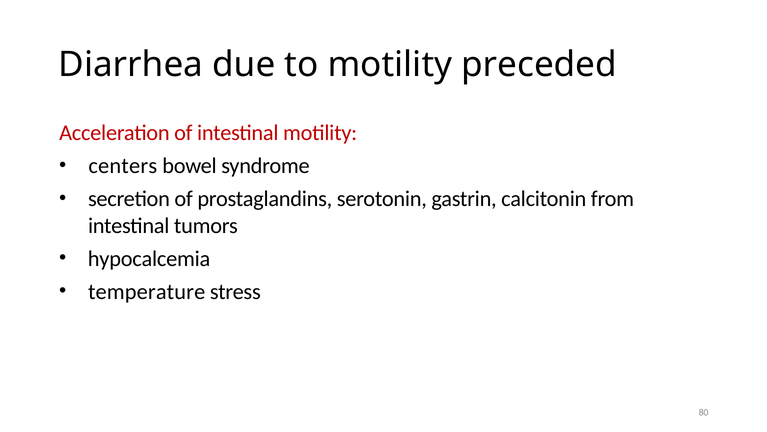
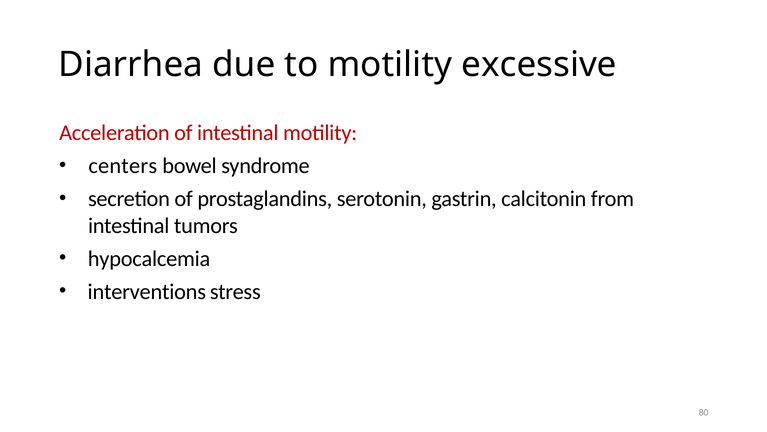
preceded: preceded -> excessive (539, 64)
temperature: temperature -> interventions (147, 291)
